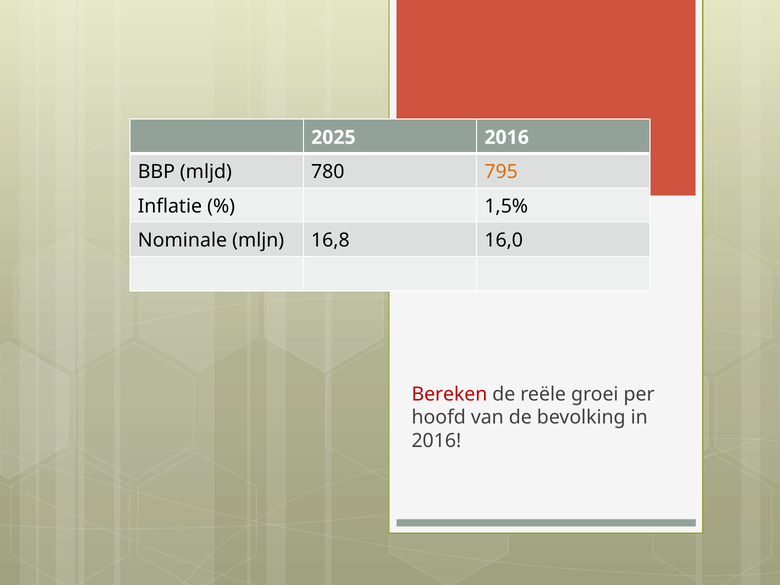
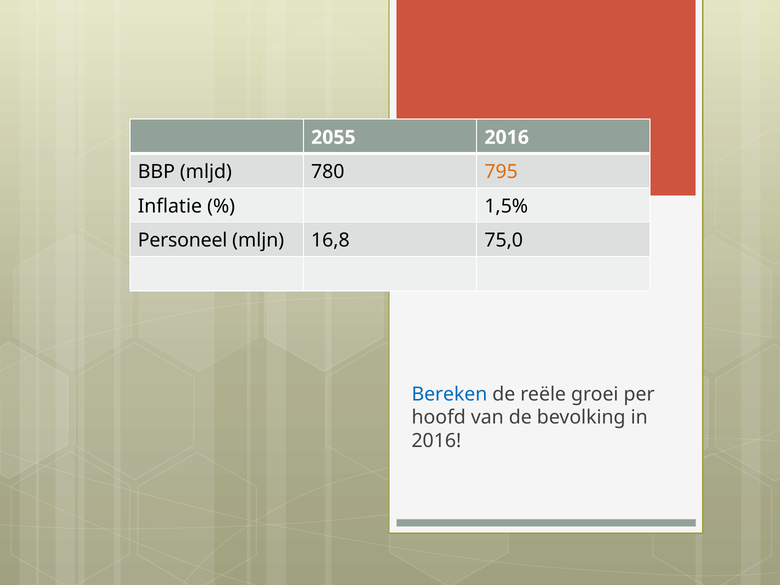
2025: 2025 -> 2055 (333, 137)
Nominale: Nominale -> Personeel (183, 241)
16,0: 16,0 -> 75,0 (504, 241)
Bereken colour: red -> blue (449, 394)
